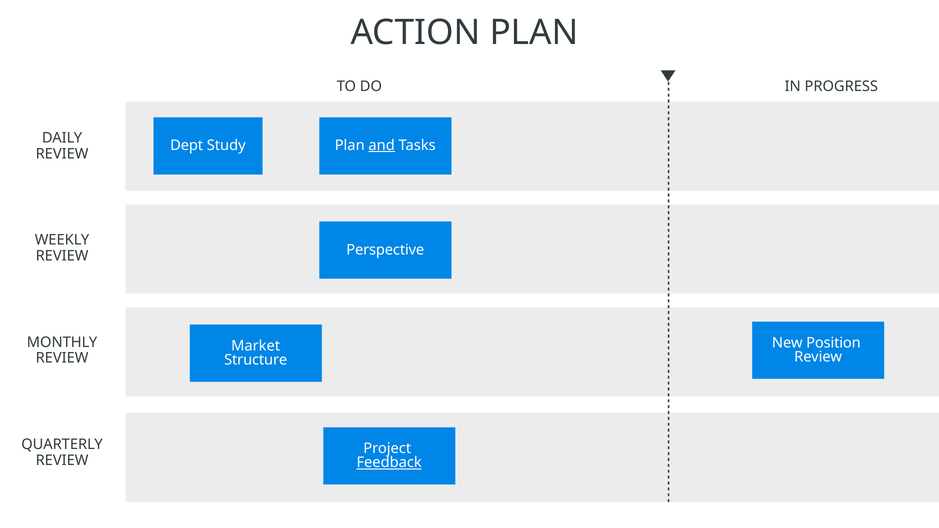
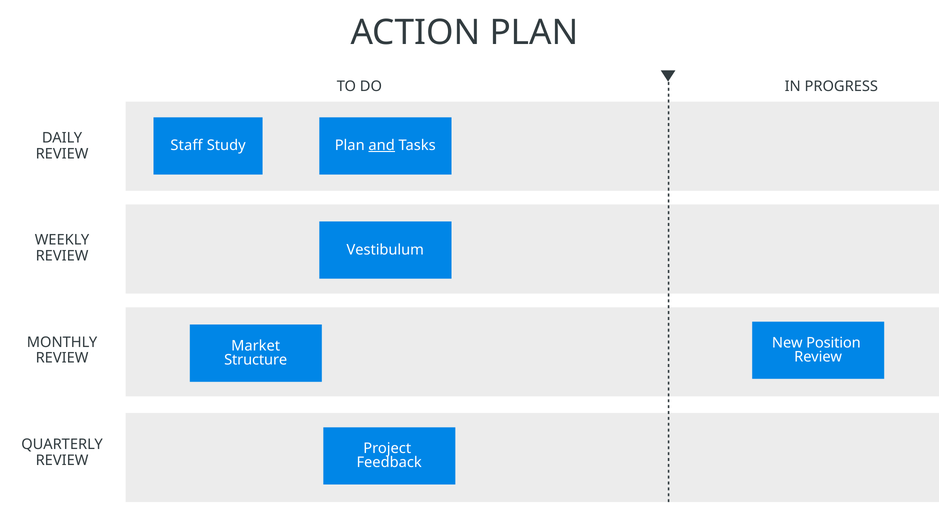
Dept: Dept -> Staff (187, 146)
Perspective: Perspective -> Vestibulum (385, 250)
Feedback underline: present -> none (389, 463)
